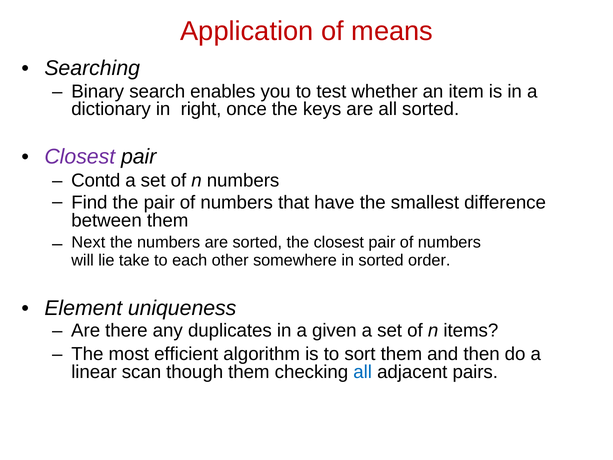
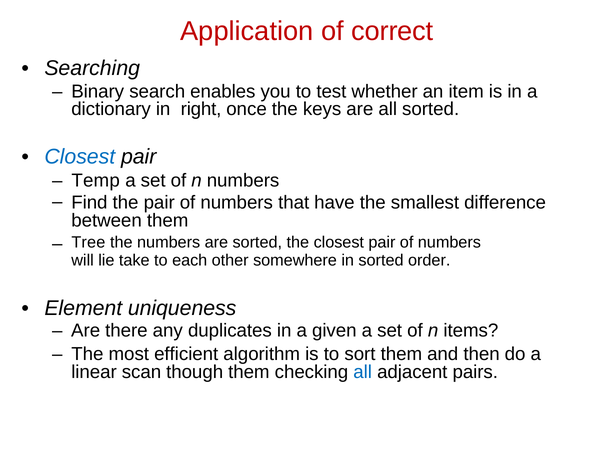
means: means -> correct (392, 31)
Closest colour: purple -> blue (80, 157)
Contd: Contd -> Temp (96, 180)
Next: Next -> Tree (88, 242)
